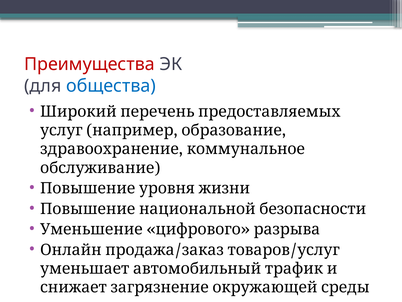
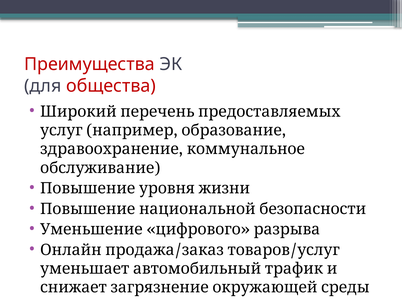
общества colour: blue -> red (111, 86)
